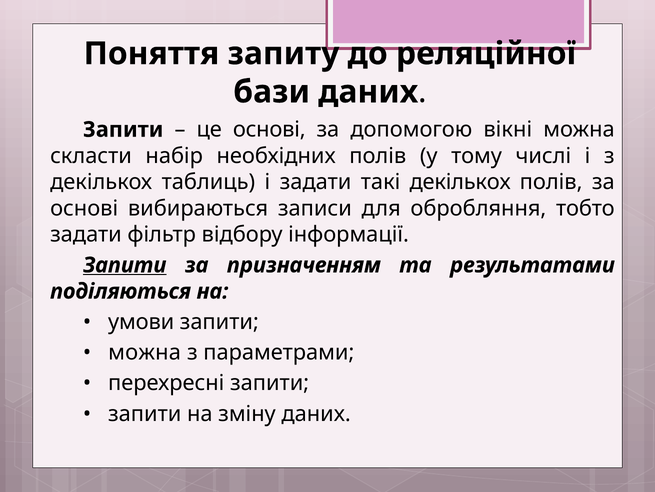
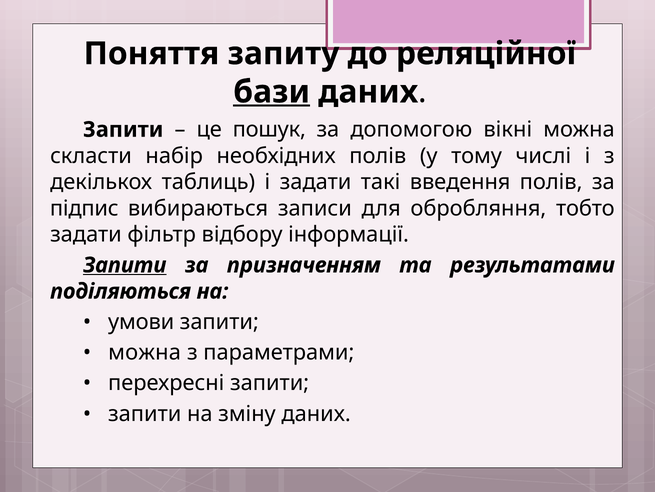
бази underline: none -> present (272, 92)
це основі: основі -> пошук (269, 129)
такі декількох: декількох -> введення (460, 182)
основі: основі -> підпис (84, 208)
